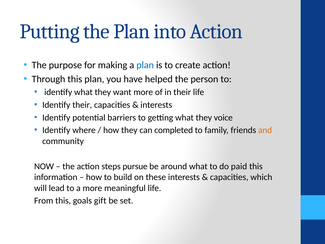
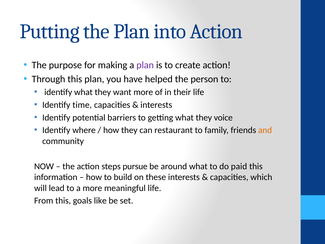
plan colour: blue -> purple (145, 65)
Identify their: their -> time (82, 105)
completed: completed -> restaurant (174, 130)
gift: gift -> like (100, 201)
